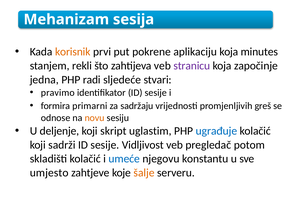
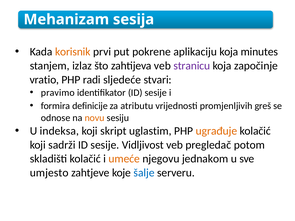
rekli: rekli -> izlaz (82, 66)
jedna: jedna -> vratio (44, 80)
primarni: primarni -> definicije (90, 106)
sadržaju: sadržaju -> atributu (137, 106)
deljenje: deljenje -> indeksa (59, 131)
ugrađuje colour: blue -> orange (216, 131)
umeće colour: blue -> orange (124, 159)
konstantu: konstantu -> jednakom (205, 159)
šalje colour: orange -> blue (144, 173)
